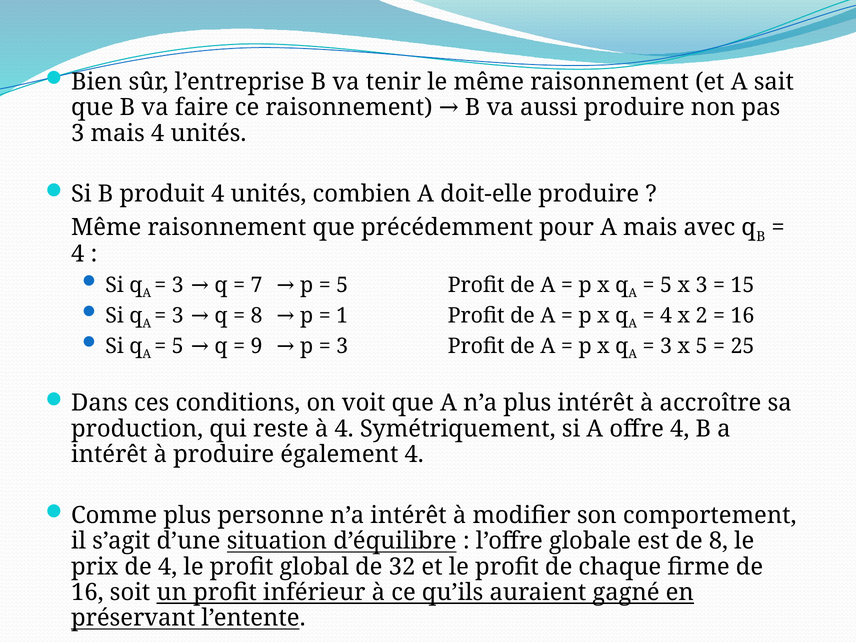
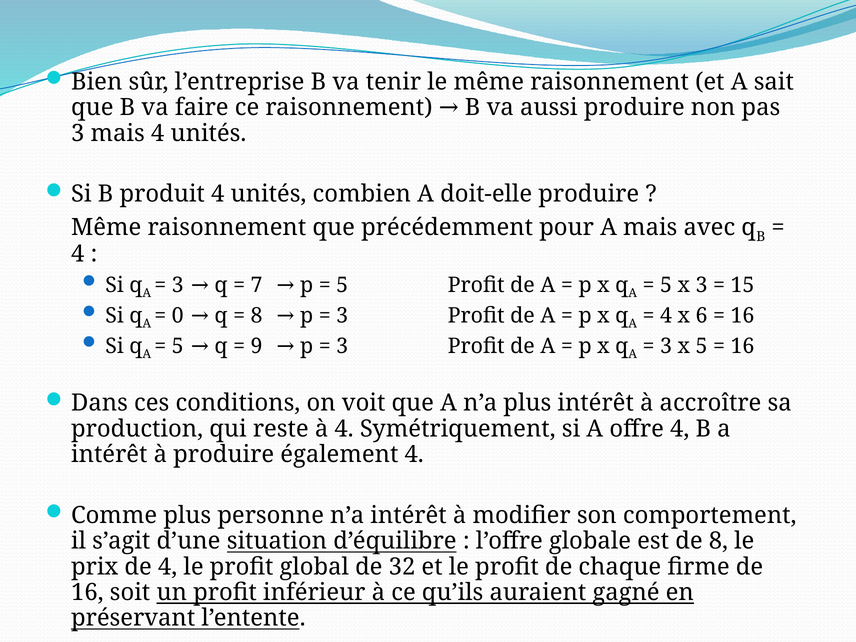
3: 3 -> 0 (178, 315)
1: 1 -> 3 (342, 315)
2: 2 -> 6 (701, 315)
25: 25 -> 16 (743, 346)
